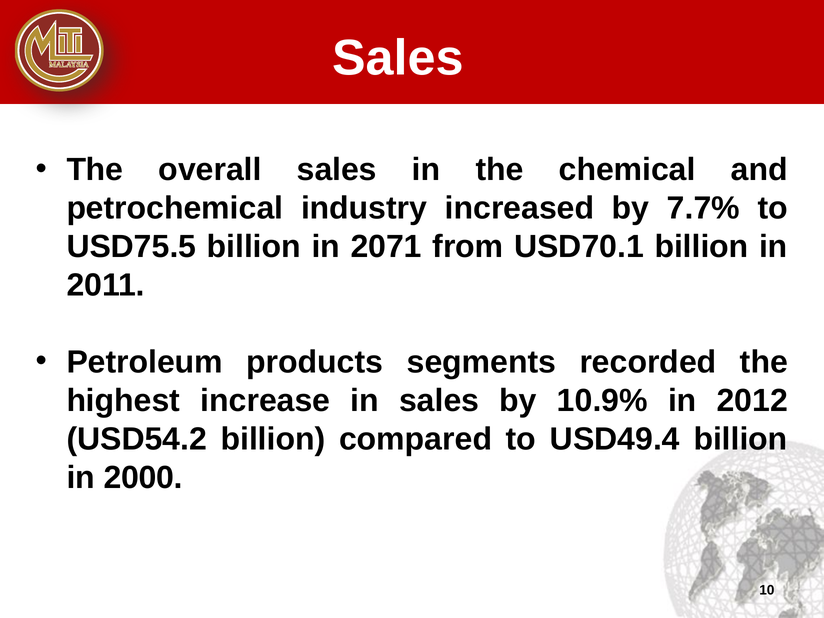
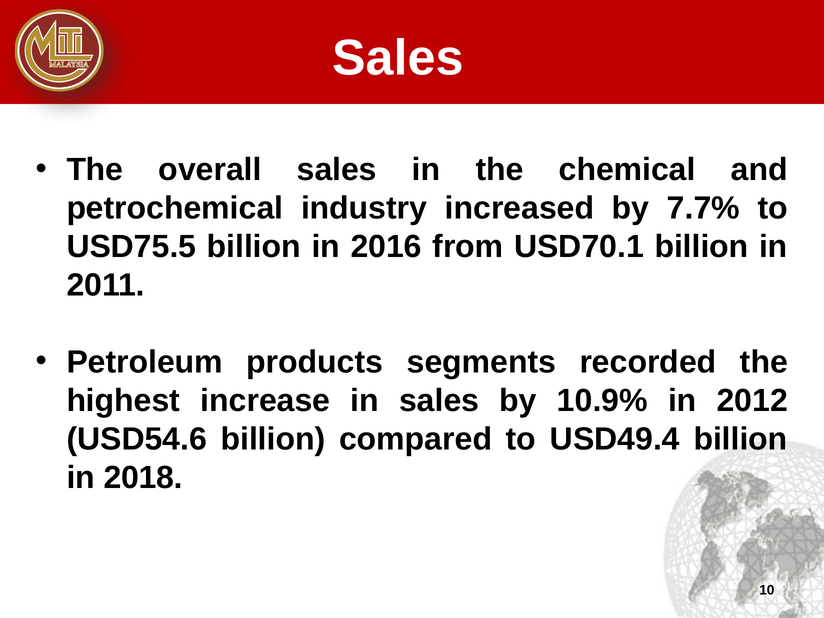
2071: 2071 -> 2016 (386, 247)
USD54.2: USD54.2 -> USD54.6 (137, 439)
2000: 2000 -> 2018 (143, 477)
